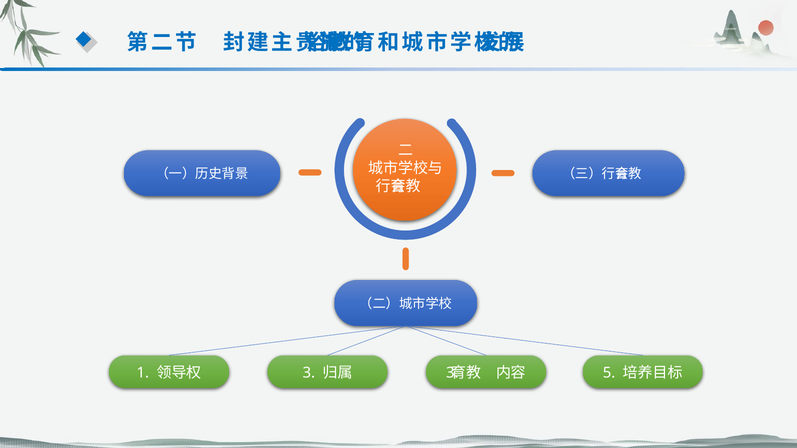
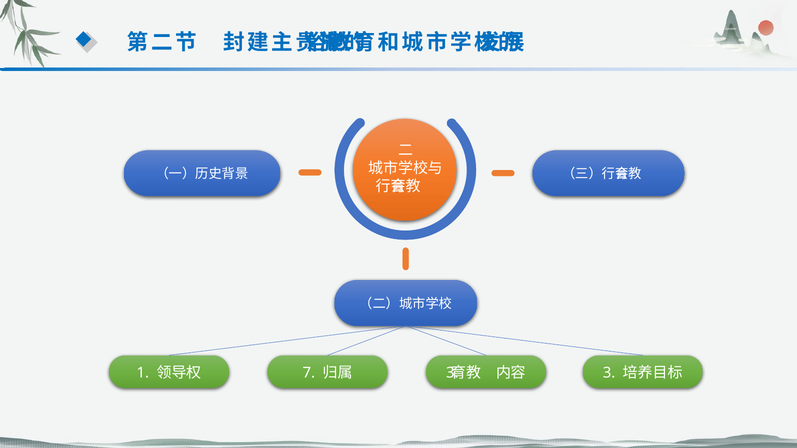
5: 5 -> 3 (609, 373)
3: 3 -> 7 (309, 373)
